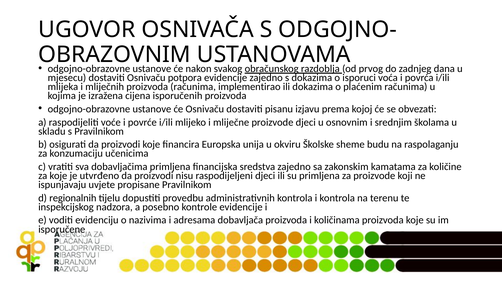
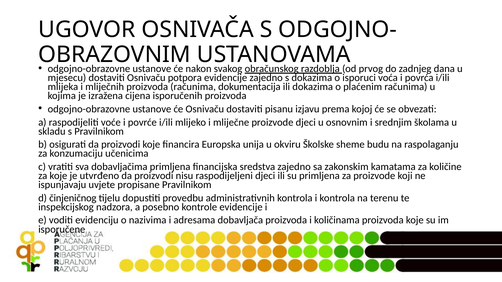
implementirao: implementirao -> dokumentacija (249, 87)
regionalnih: regionalnih -> činjeničnog (73, 198)
